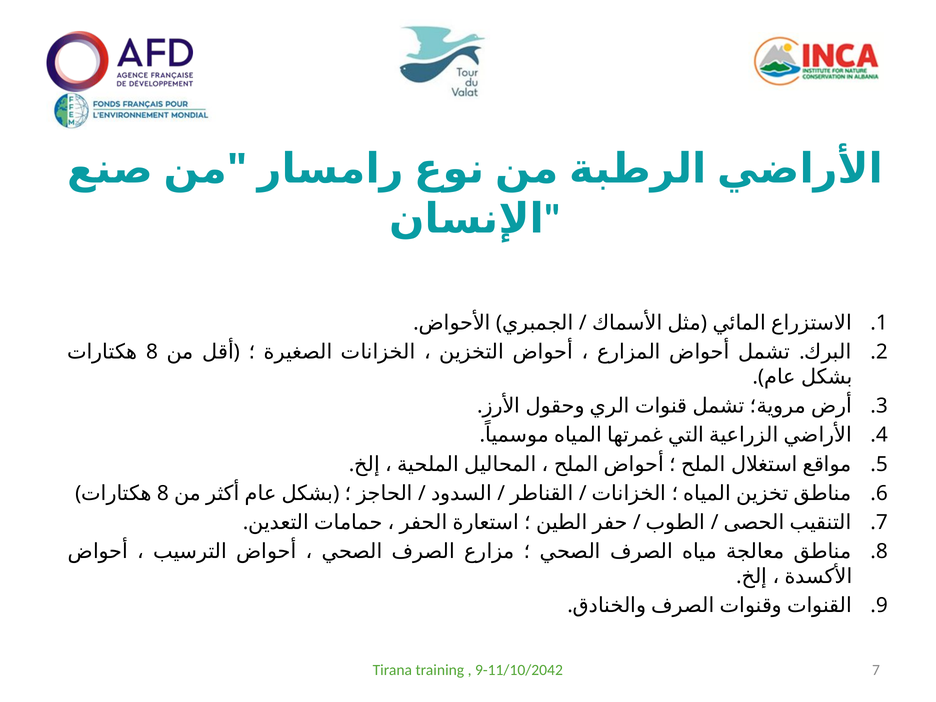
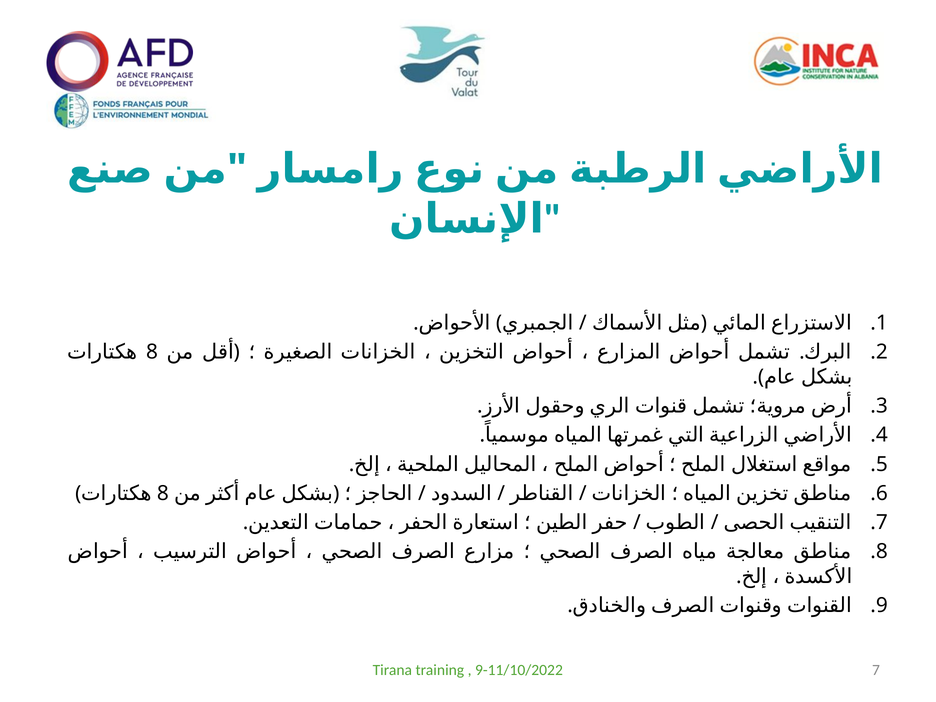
9-11/10/2042: 9-11/10/2042 -> 9-11/10/2022 (519, 670)
